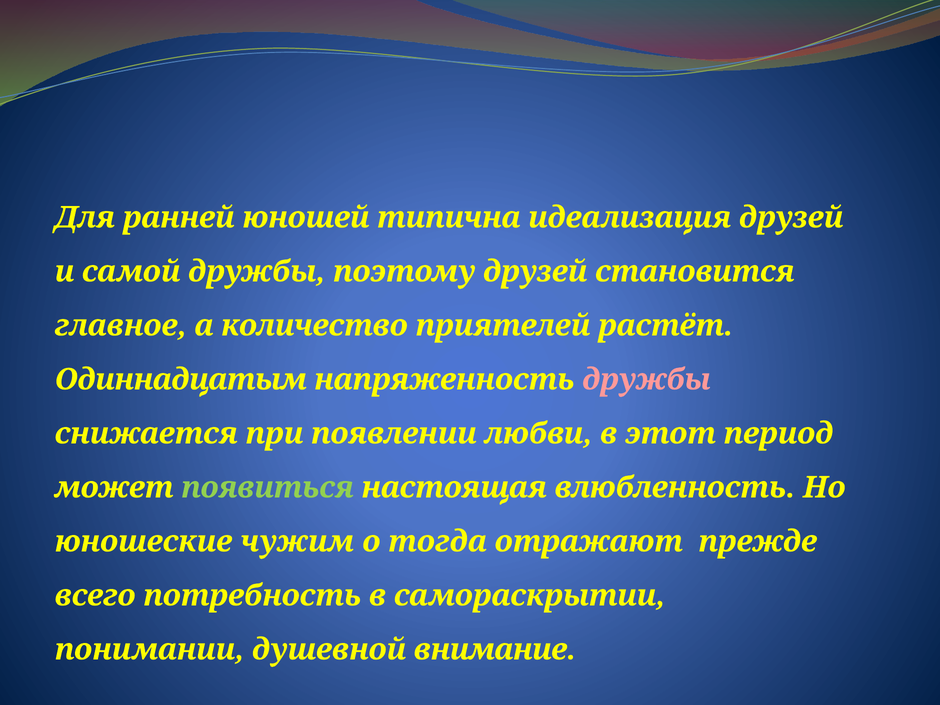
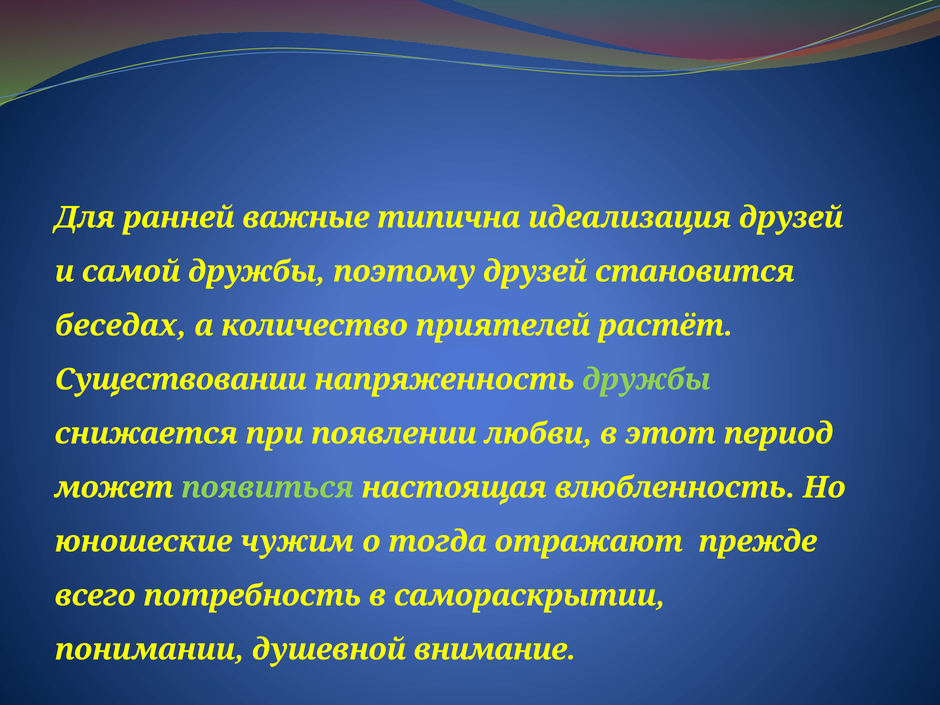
юношей: юношей -> важные (306, 218)
главное: главное -> беседах (121, 326)
Одиннадцатым: Одиннадцатым -> Существовании (181, 380)
дружбы colour: pink -> light green (646, 380)
